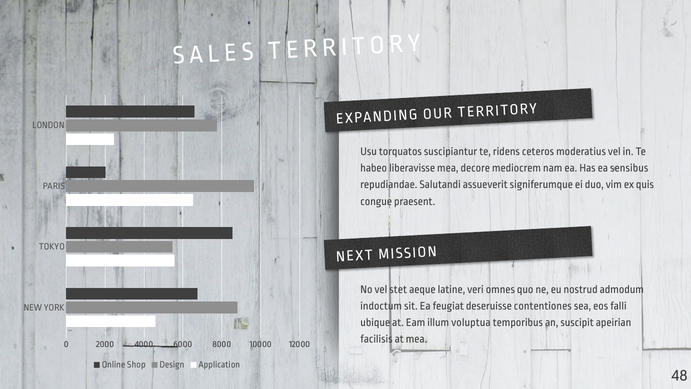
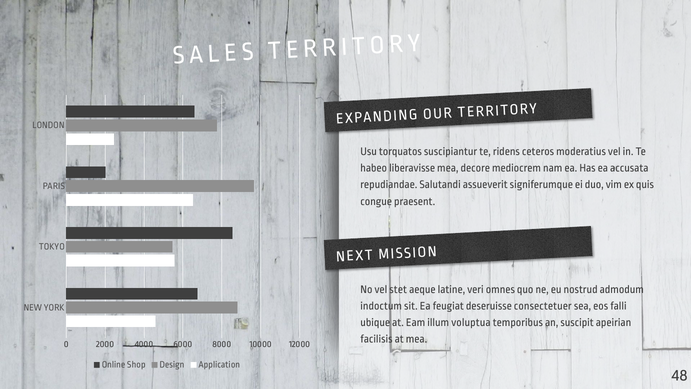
sensibus: sensibus -> accusata (629, 168)
contentiones: contentiones -> consectetuer (543, 306)
